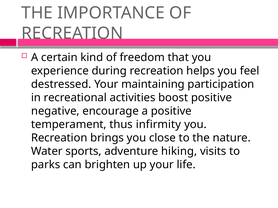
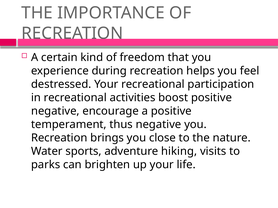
Your maintaining: maintaining -> recreational (153, 84)
thus infirmity: infirmity -> negative (158, 125)
